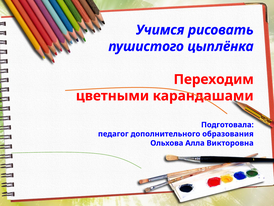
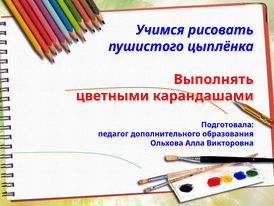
Переходим: Переходим -> Выполнять (214, 79)
